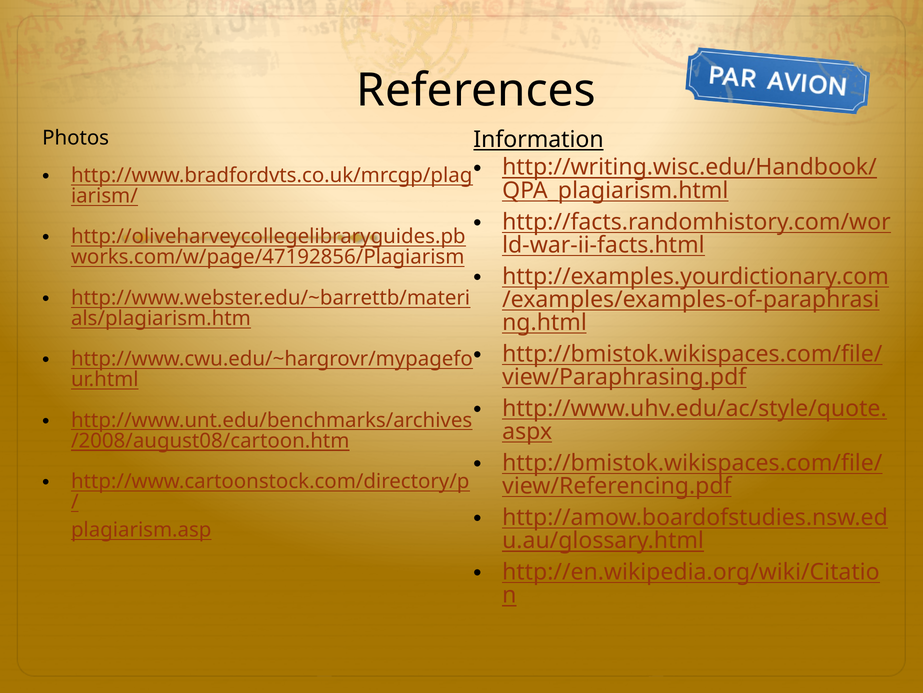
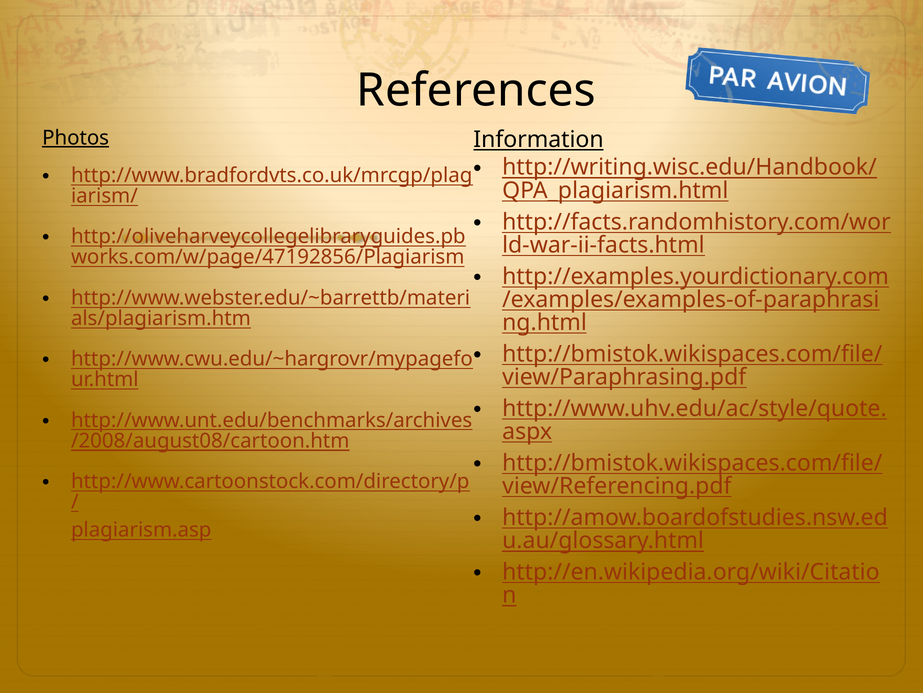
Photos underline: none -> present (76, 138)
